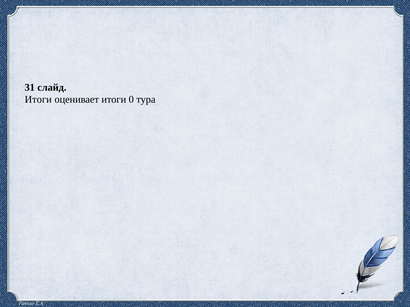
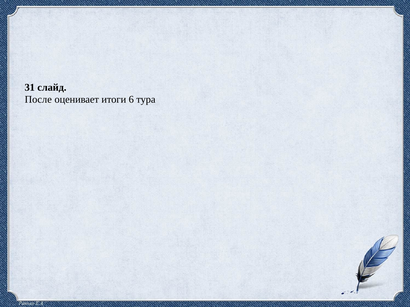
Итоги: Итоги -> После (38, 100)
0: 0 -> 6 (131, 100)
